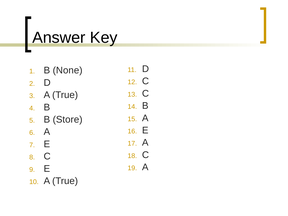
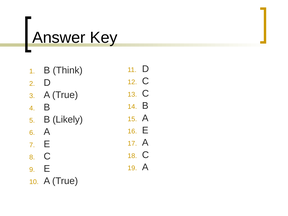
None: None -> Think (68, 70)
Store: Store -> Likely (68, 120)
